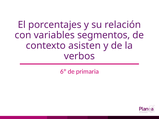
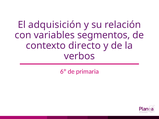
porcentajes: porcentajes -> adquisición (55, 25)
asisten: asisten -> directo (85, 46)
